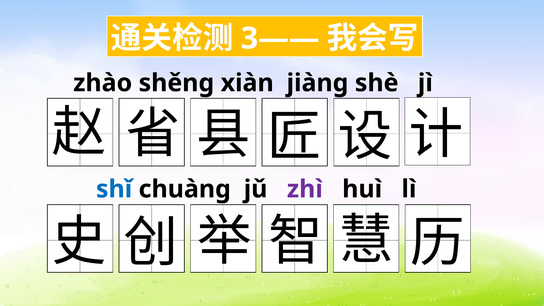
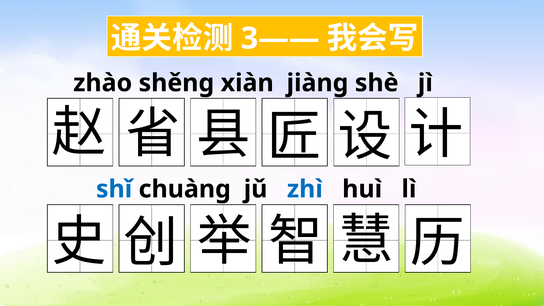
zhì colour: purple -> blue (305, 189)
